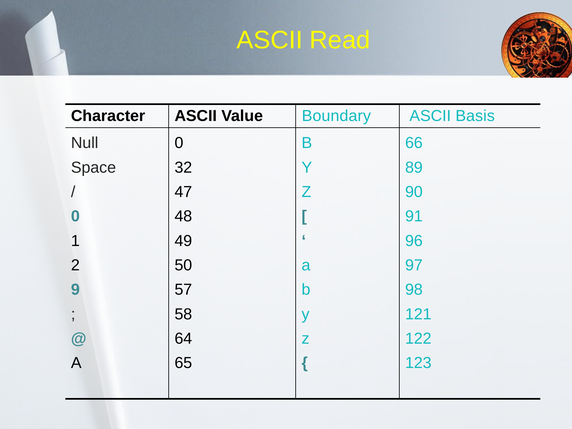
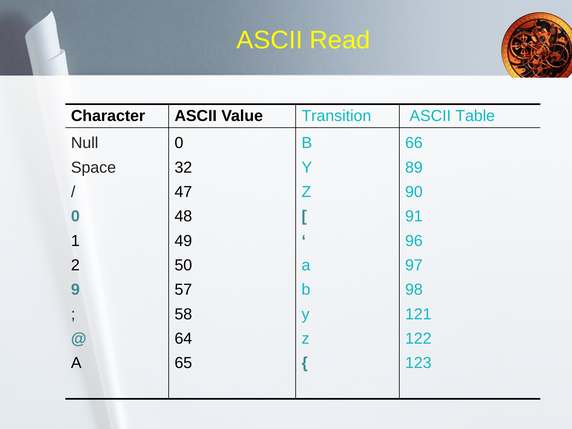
Boundary: Boundary -> Transition (336, 116)
Basis: Basis -> Table (475, 116)
